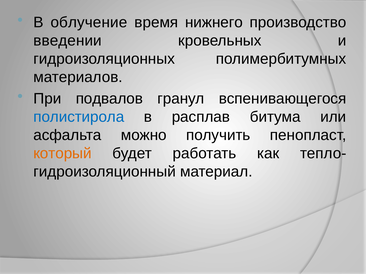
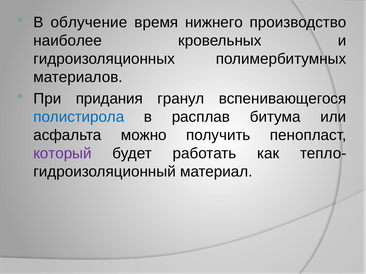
введении: введении -> наиболее (68, 41)
подвалов: подвалов -> придания (109, 99)
который colour: orange -> purple (63, 154)
